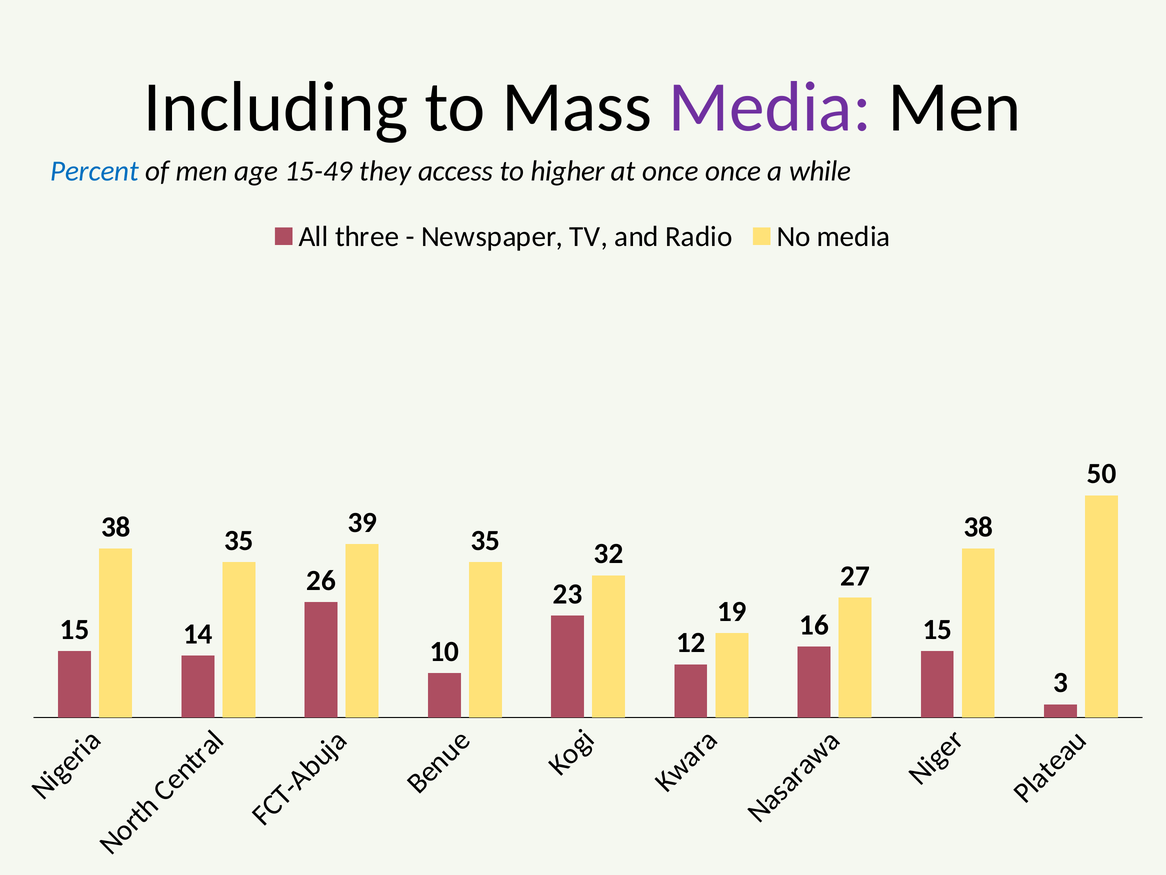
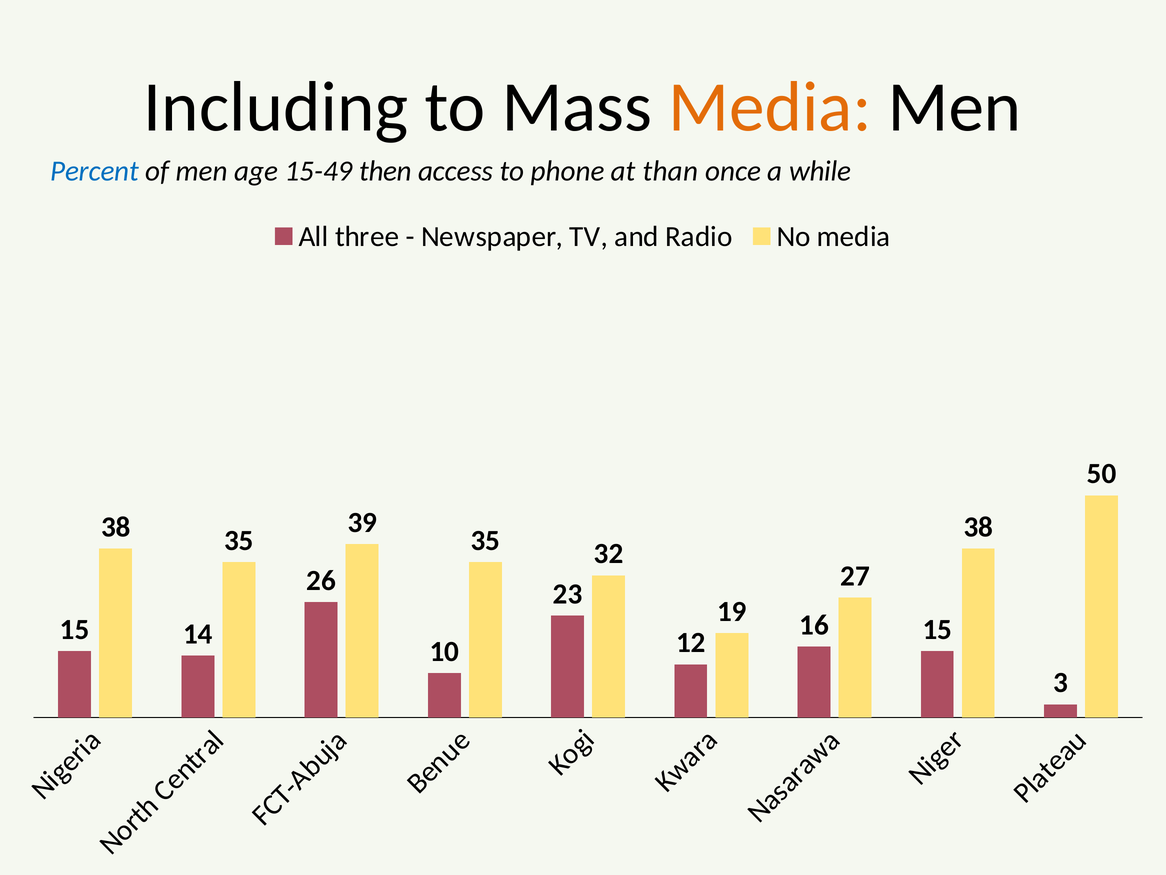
Media colour: purple -> orange (770, 107)
they: they -> then (385, 171)
higher: higher -> phone (568, 171)
at once: once -> than (670, 171)
